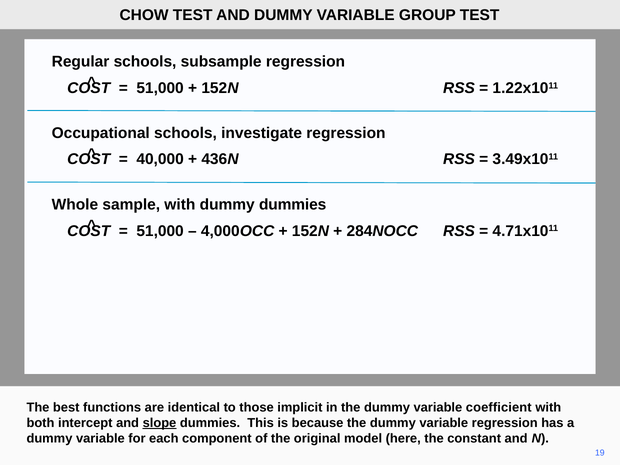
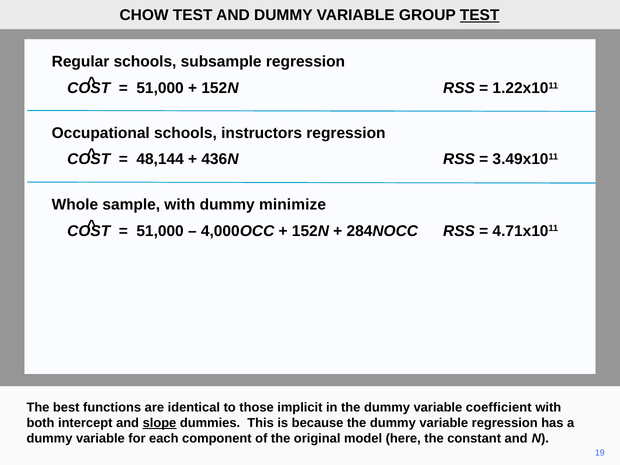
TEST underline: none -> present (480, 15)
investigate: investigate -> instructors (262, 133)
40,000: 40,000 -> 48,144 (160, 159)
dummy dummies: dummies -> minimize (293, 205)
